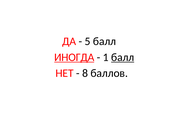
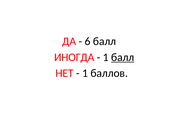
5: 5 -> 6 (88, 41)
ИНОГДА underline: present -> none (74, 57)
8: 8 -> 1 (85, 73)
